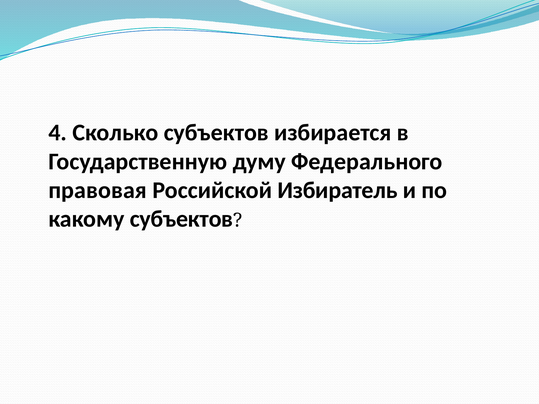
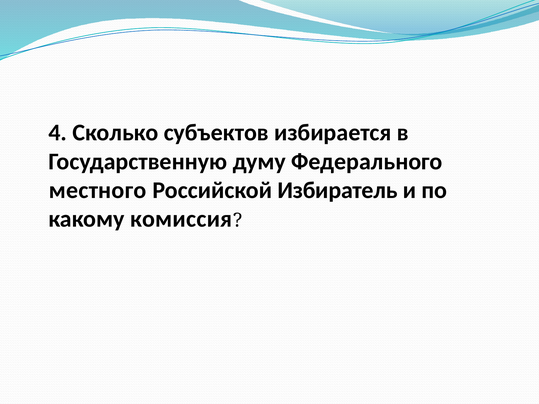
правовая: правовая -> местного (98, 190)
какому субъектов: субъектов -> комиссия (181, 219)
